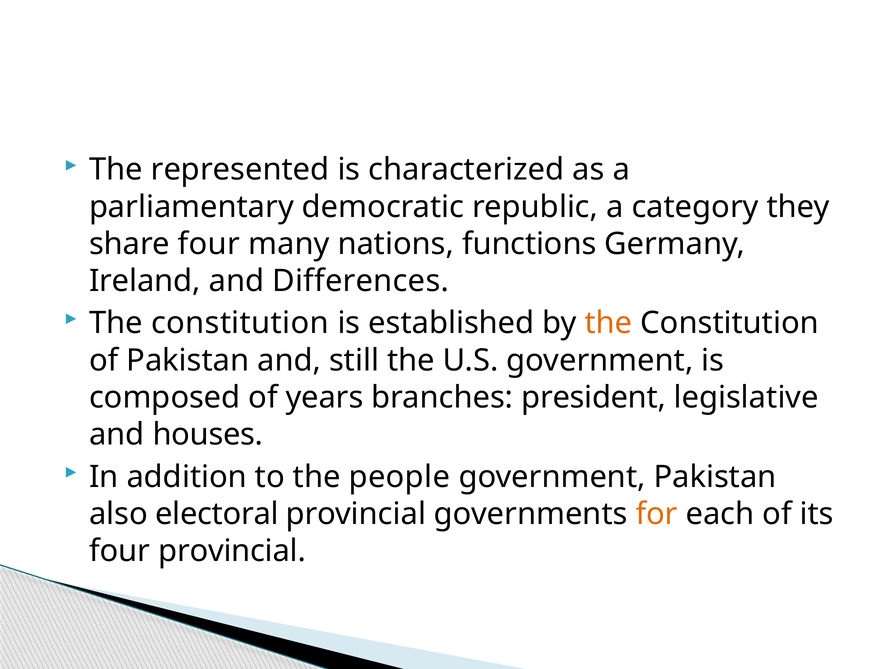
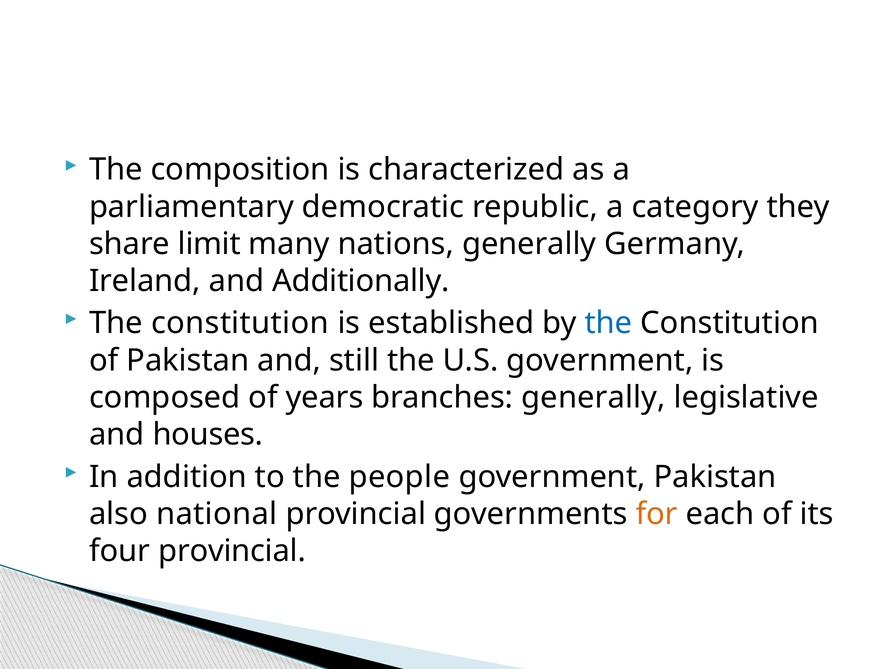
represented: represented -> composition (240, 170)
share four: four -> limit (209, 244)
nations functions: functions -> generally (529, 244)
Differences: Differences -> Additionally (361, 281)
the colour: orange -> blue (609, 323)
branches president: president -> generally (593, 398)
electoral: electoral -> national (217, 514)
